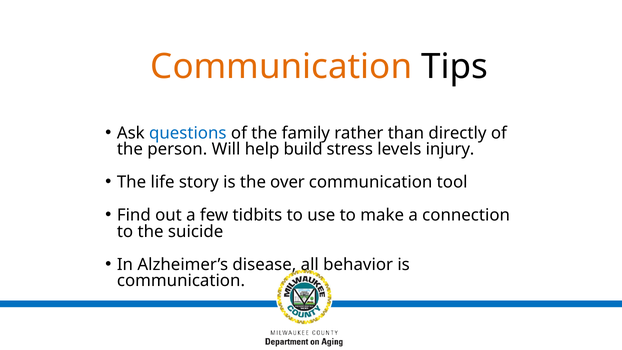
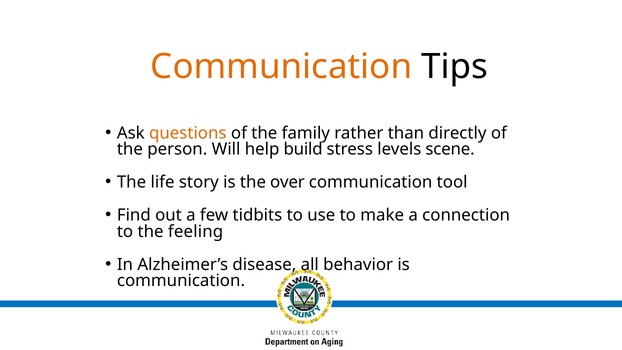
questions colour: blue -> orange (188, 133)
injury: injury -> scene (450, 149)
suicide: suicide -> feeling (196, 232)
